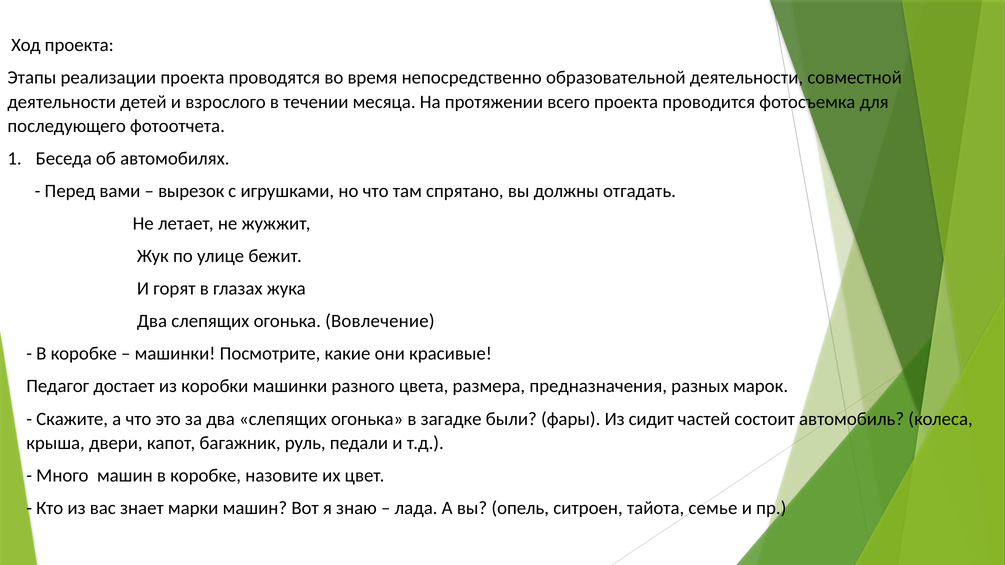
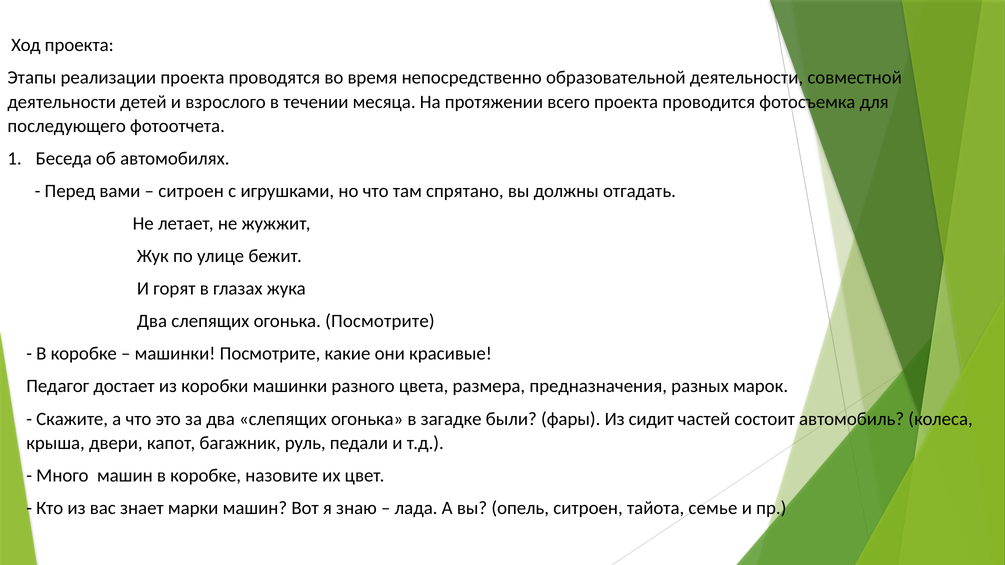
вырезок: вырезок -> ситроен (191, 191)
огонька Вовлечение: Вовлечение -> Посмотрите (380, 321)
